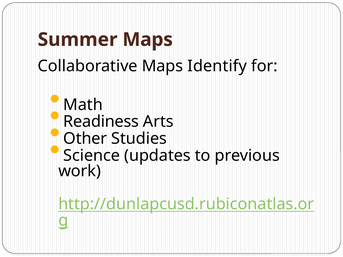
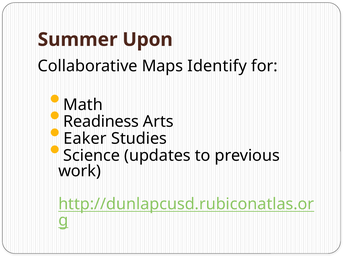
Summer Maps: Maps -> Upon (148, 40)
Other: Other -> Eaker (85, 139)
